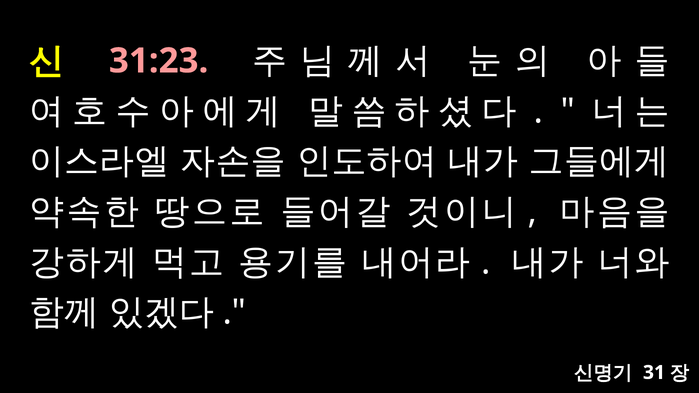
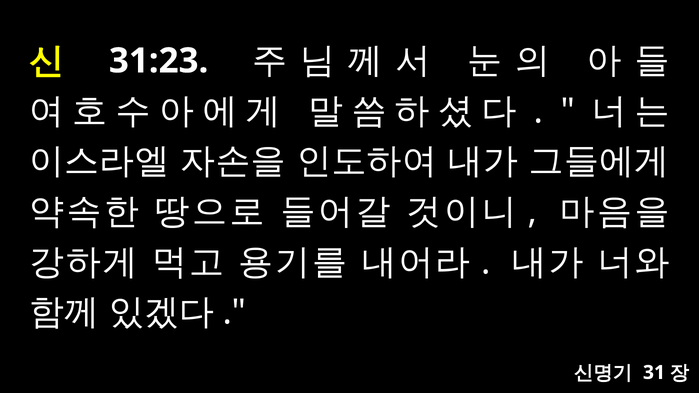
31:23 colour: pink -> white (159, 61)
